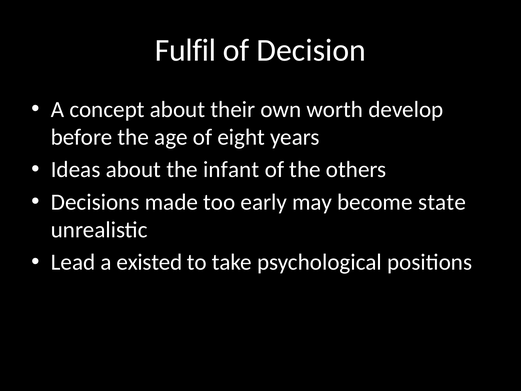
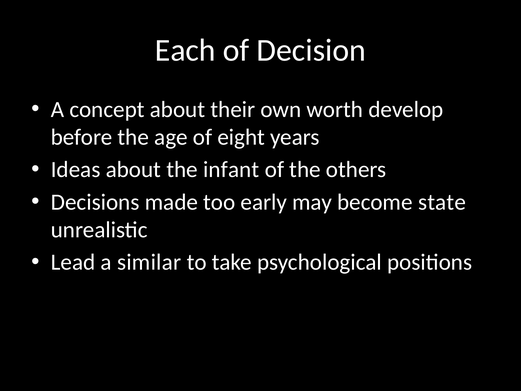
Fulfil: Fulfil -> Each (185, 50)
existed: existed -> similar (149, 262)
